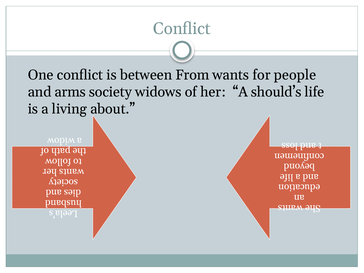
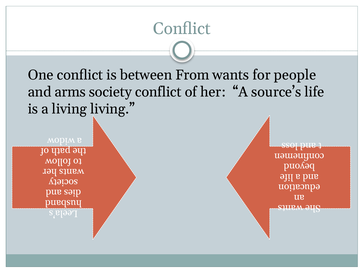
society widows: widows -> conflict (158, 92)
should’s: should’s -> source’s (276, 92)
living about: about -> living (113, 109)
